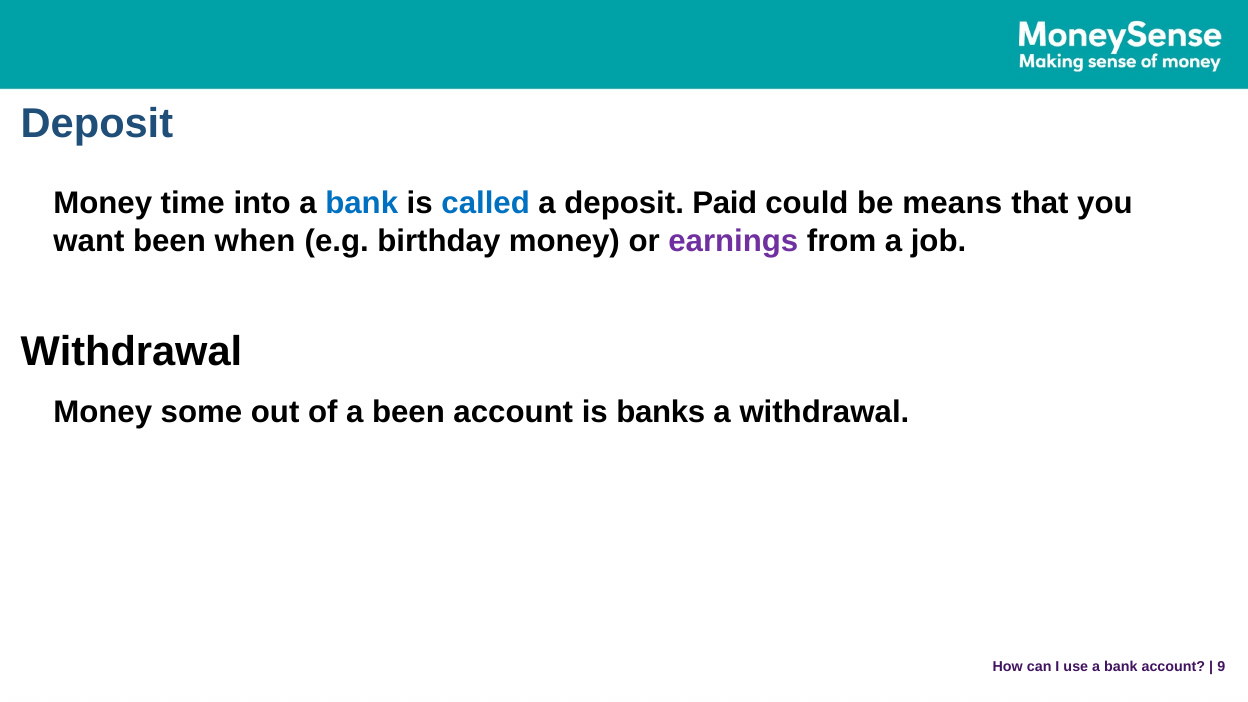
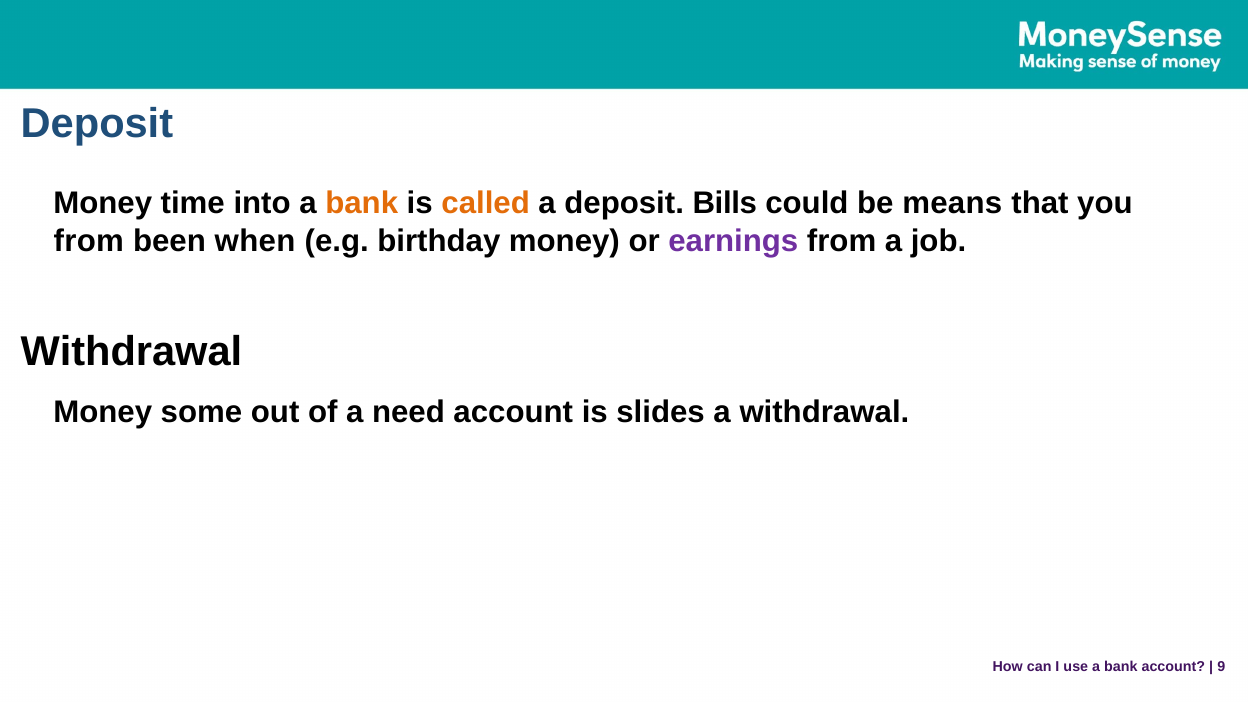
bank colour: blue -> orange (362, 204)
called colour: blue -> orange (486, 204)
Paid: Paid -> Bills (725, 204)
want: want -> from (89, 241)
a been: been -> need (408, 412)
banks: banks -> slides (661, 412)
